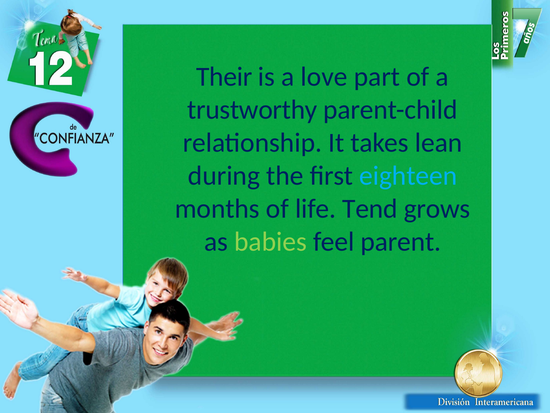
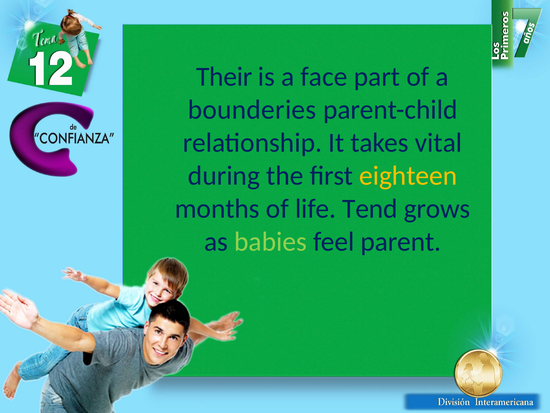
love: love -> face (324, 76)
trustworthy: trustworthy -> bounderies (252, 109)
lean: lean -> vital (439, 142)
eighteen colour: light blue -> yellow (408, 175)
